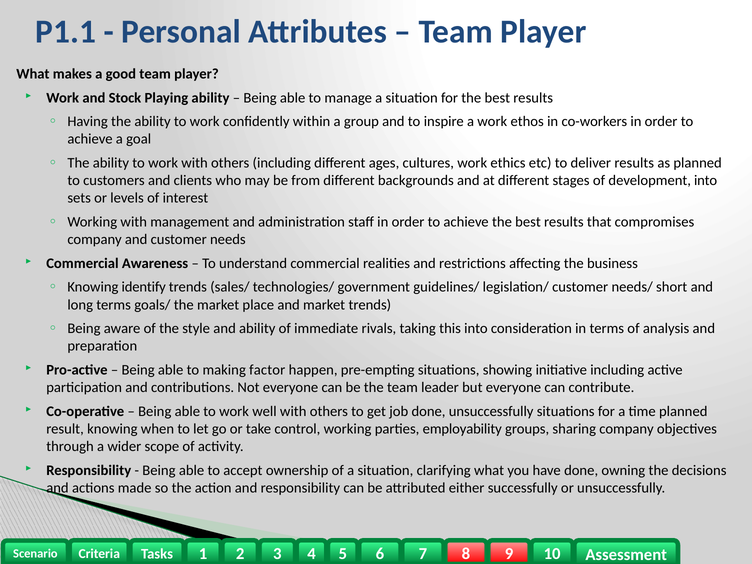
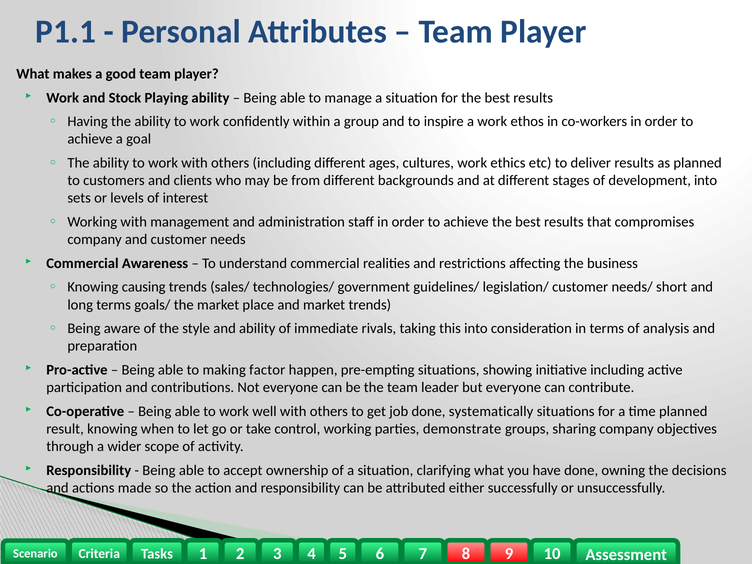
identify: identify -> causing (144, 287)
done unsuccessfully: unsuccessfully -> systematically (491, 411)
employability: employability -> demonstrate (462, 429)
